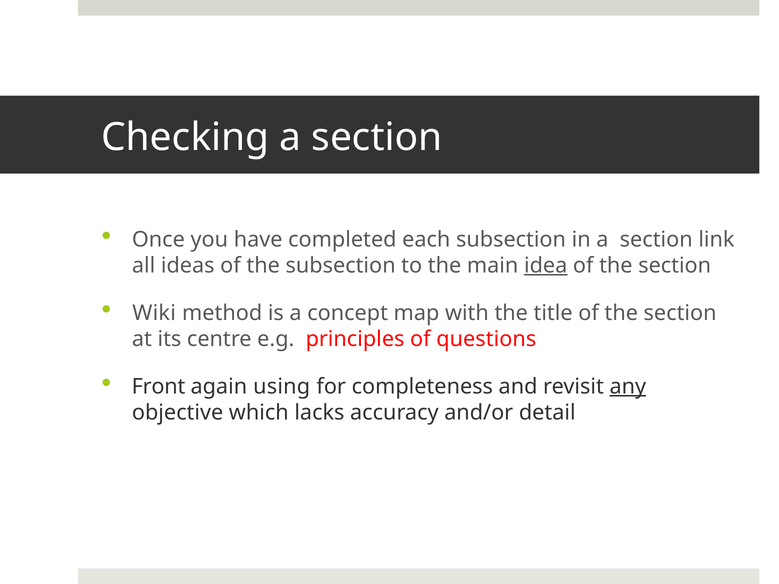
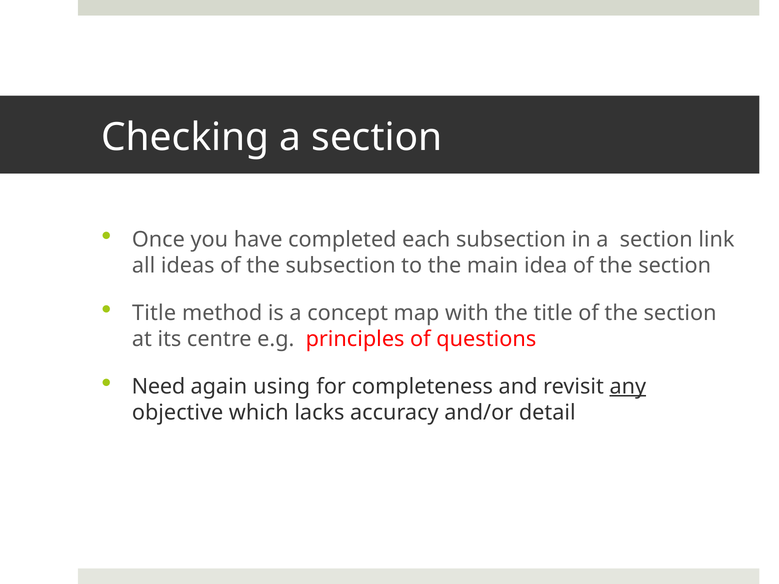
idea underline: present -> none (546, 266)
Wiki: Wiki -> Title (154, 313)
Front: Front -> Need (159, 387)
